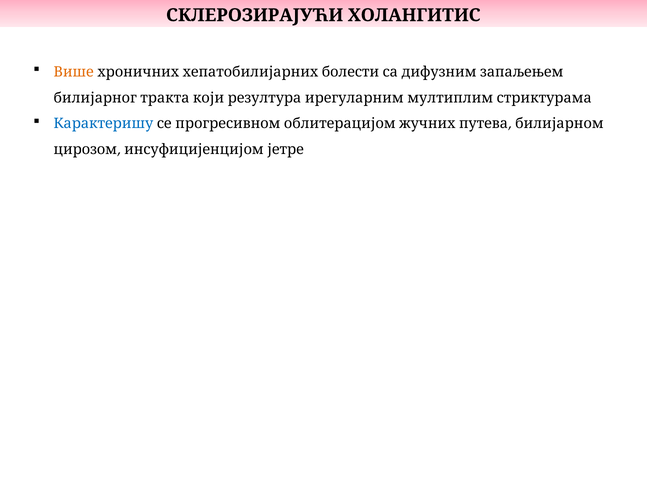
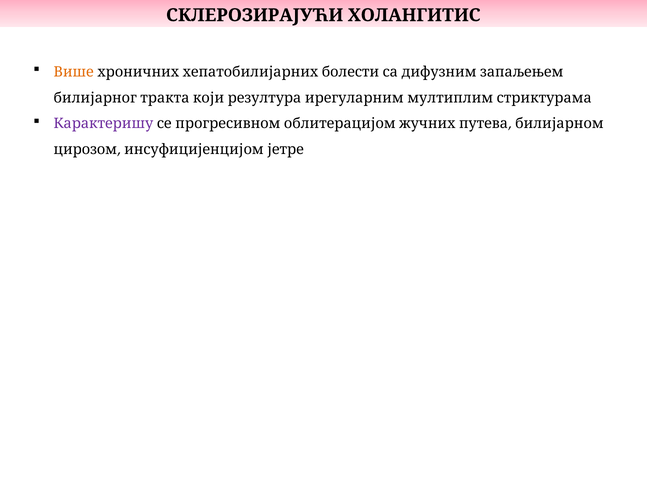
Карактеришу colour: blue -> purple (103, 124)
